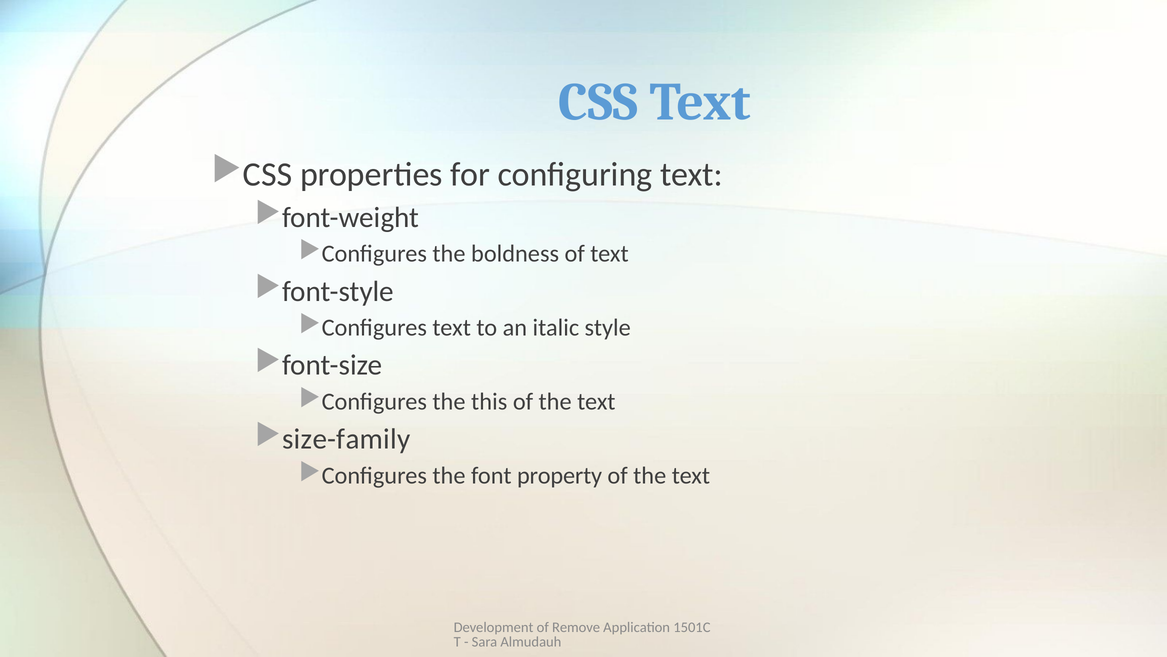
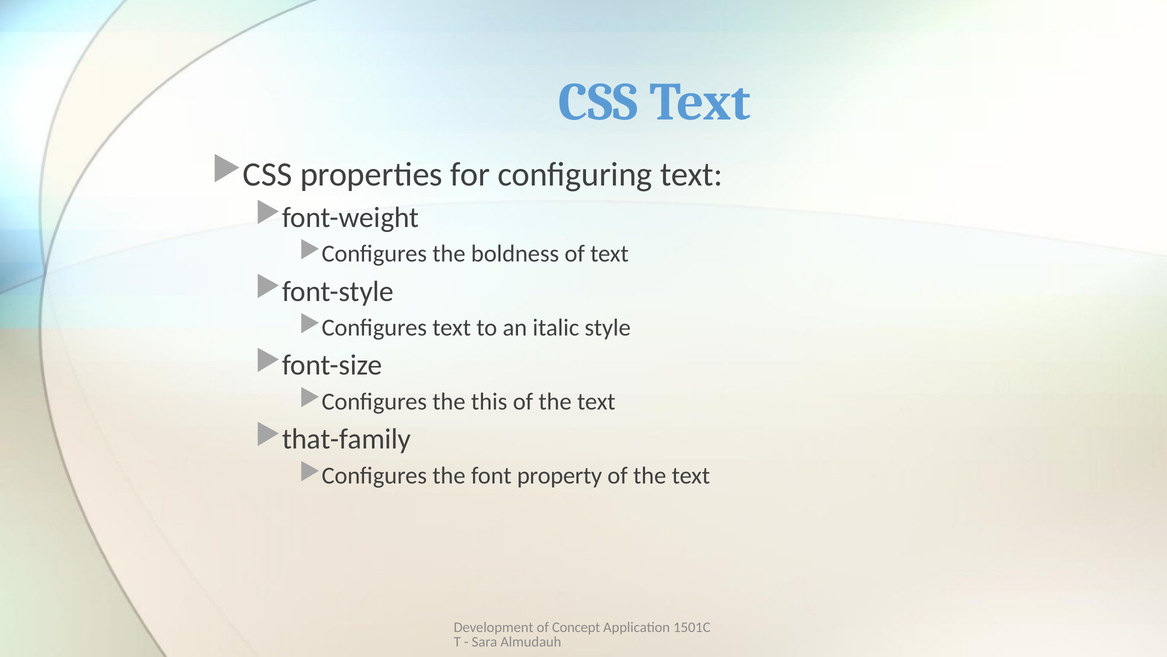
size-family: size-family -> that-family (347, 439)
Remove: Remove -> Concept (576, 627)
